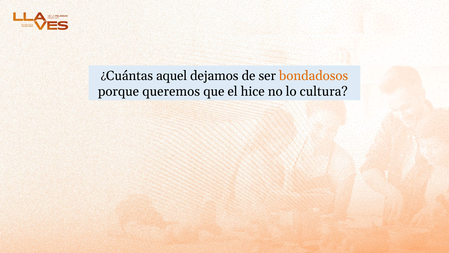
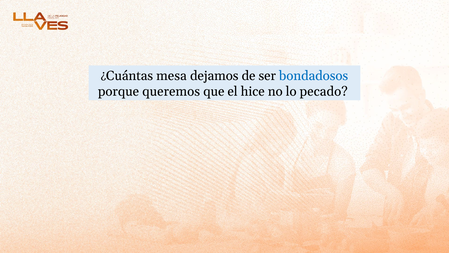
aquel: aquel -> mesa (171, 76)
bondadosos colour: orange -> blue (314, 76)
cultura: cultura -> pecado (324, 91)
